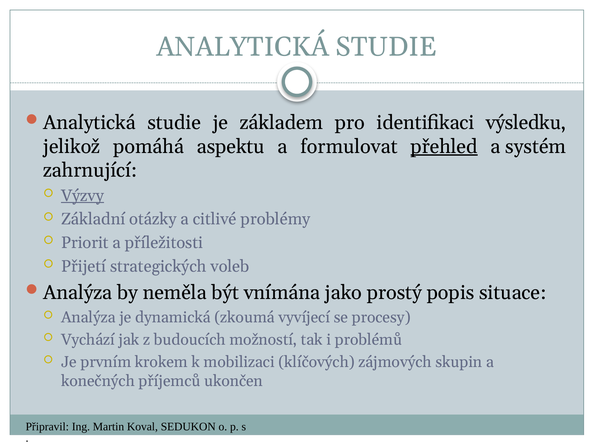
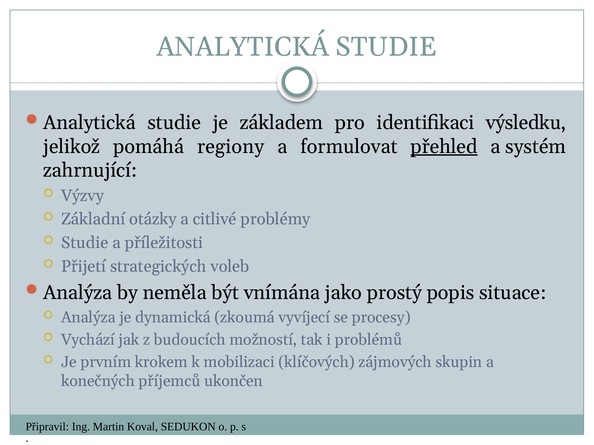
aspektu: aspektu -> regiony (231, 147)
Výzvy underline: present -> none (82, 196)
Priorit: Priorit -> Studie (85, 243)
